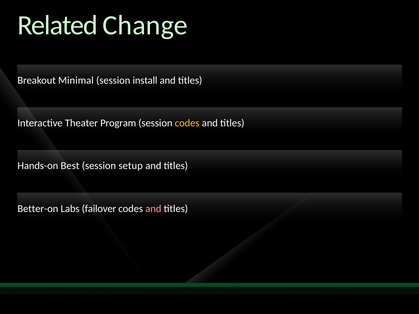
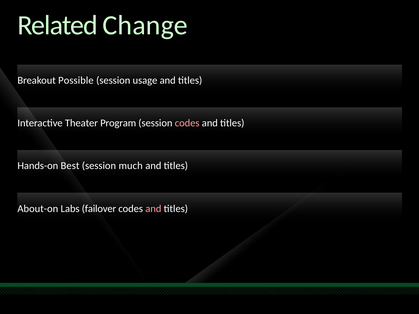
Minimal: Minimal -> Possible (76, 80)
install: install -> usage (145, 80)
codes colour: yellow -> pink (187, 123)
setup: setup -> much (131, 166)
Better-on: Better-on -> About-on (38, 209)
